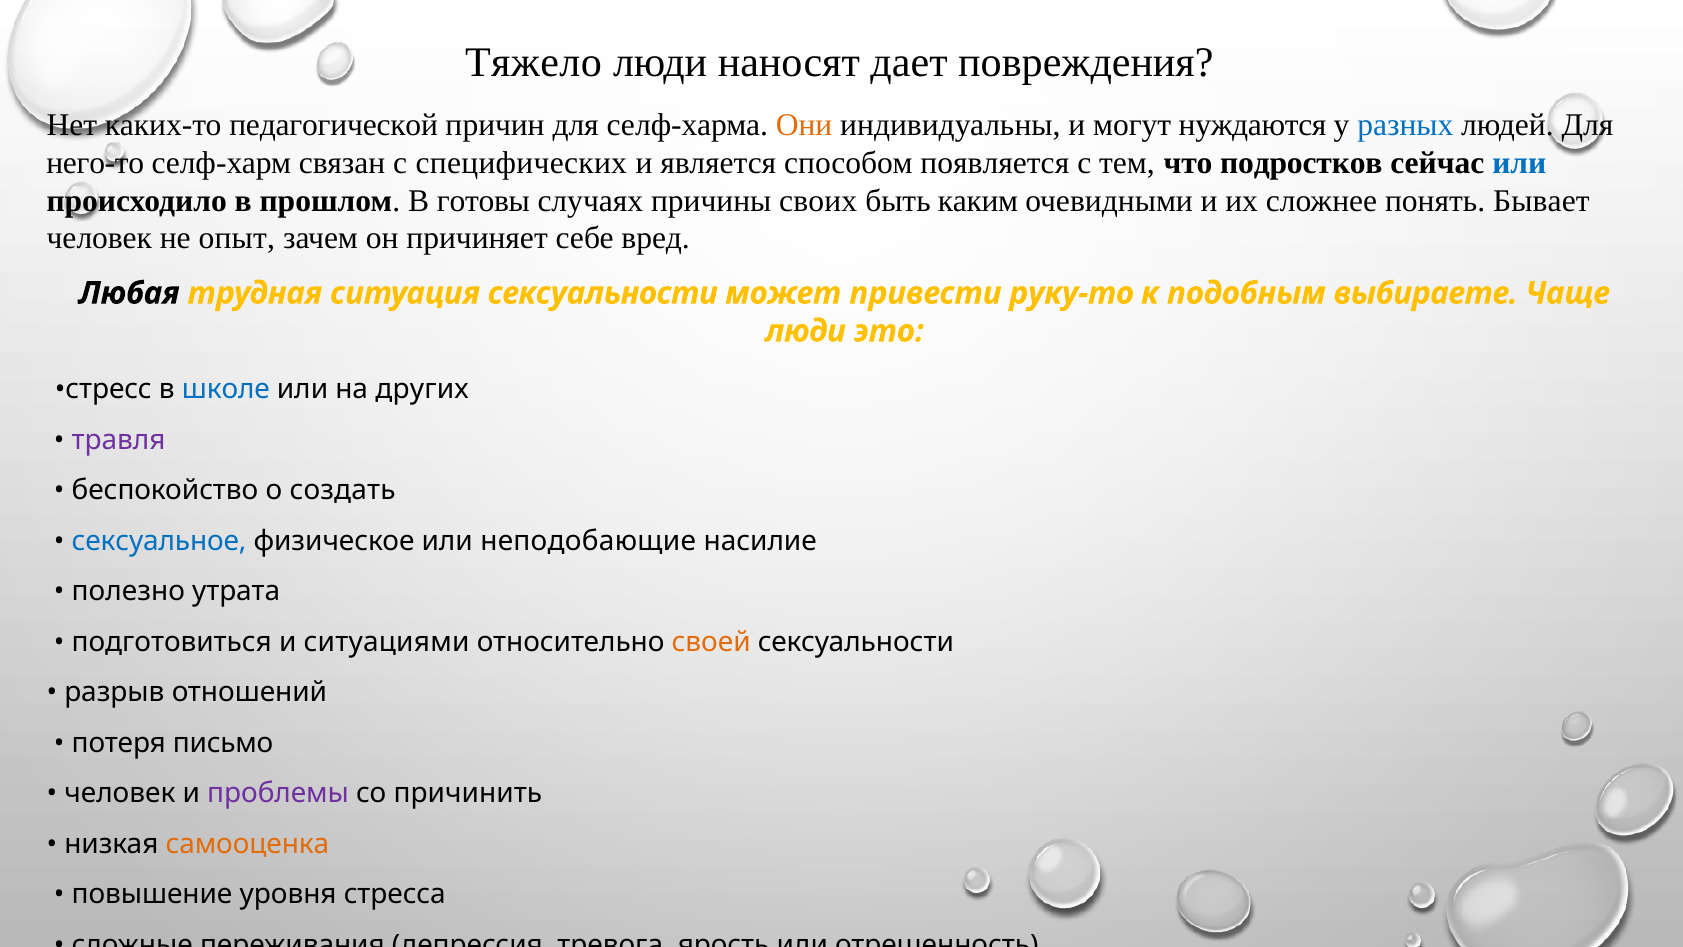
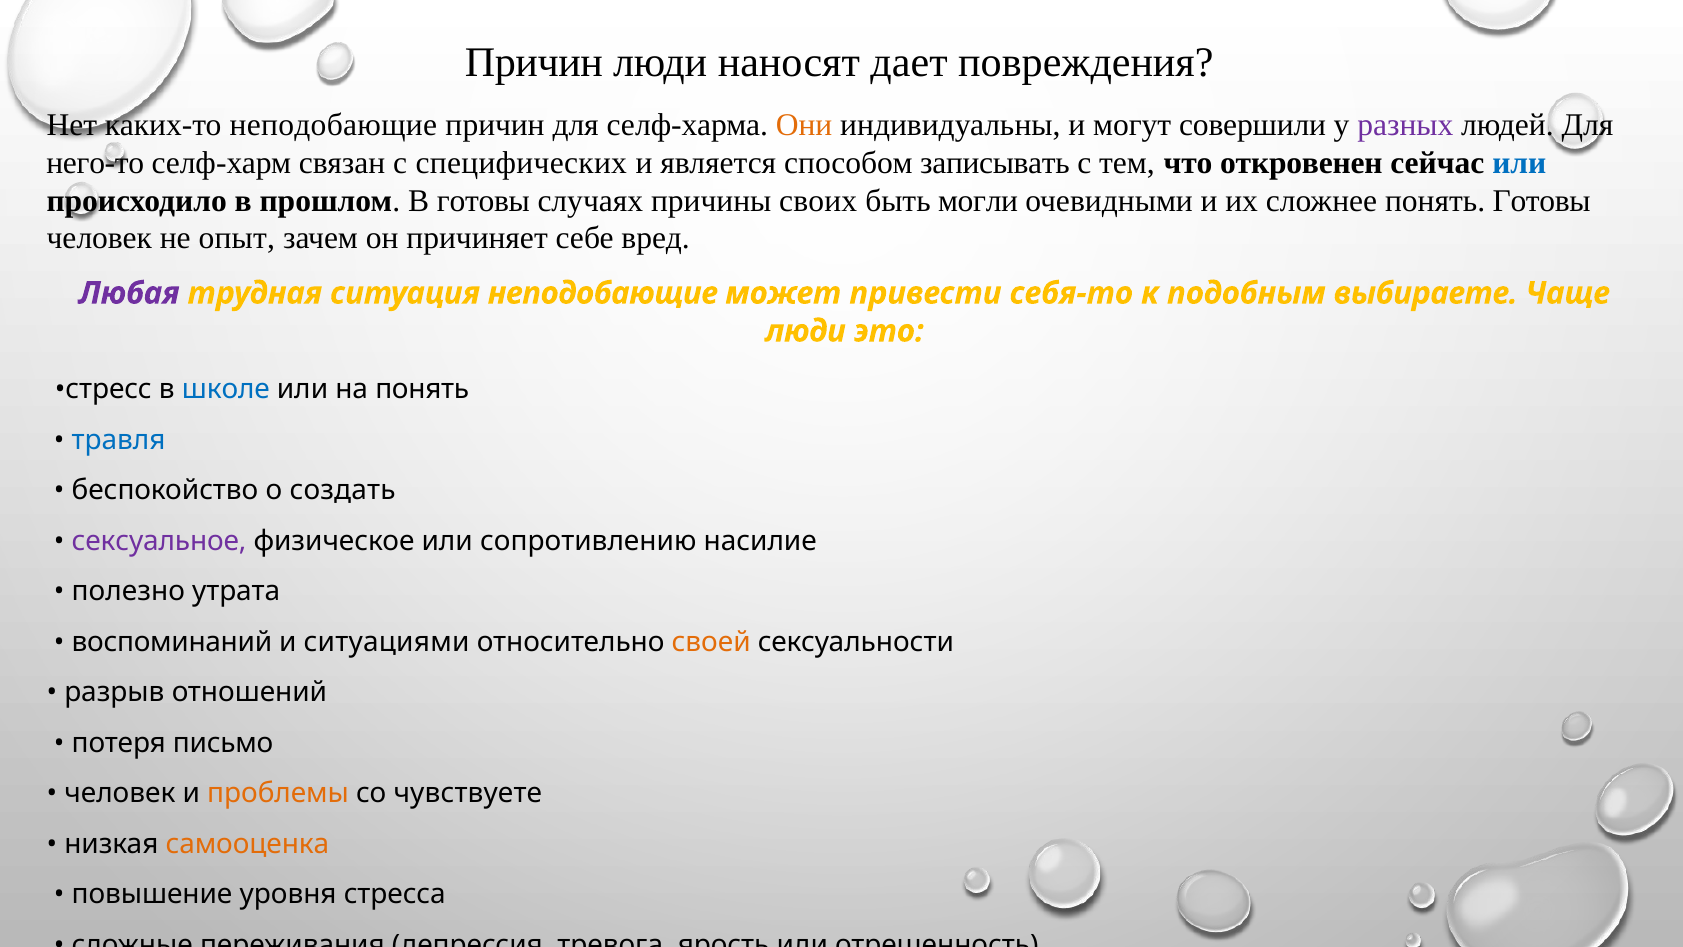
Тяжело: Тяжело -> Причин (534, 62)
каких-то педагогической: педагогической -> неподобающие (333, 125)
нуждаются: нуждаются -> совершили (1253, 125)
разных colour: blue -> purple (1405, 125)
появляется: появляется -> записывать (995, 163)
подростков: подростков -> откровенен (1301, 163)
каким: каким -> могли (978, 201)
понять Бывает: Бывает -> Готовы (1542, 201)
Любая colour: black -> purple (129, 293)
ситуация сексуальности: сексуальности -> неподобающие (603, 293)
руку-то: руку-то -> себя-то (1071, 293)
на других: других -> понять (422, 389)
травля colour: purple -> blue (119, 440)
сексуальное colour: blue -> purple (159, 541)
неподобающие: неподобающие -> сопротивлению (588, 541)
подготовиться: подготовиться -> воспоминаний (172, 642)
проблемы colour: purple -> orange (278, 793)
причинить: причинить -> чувствуете (468, 793)
